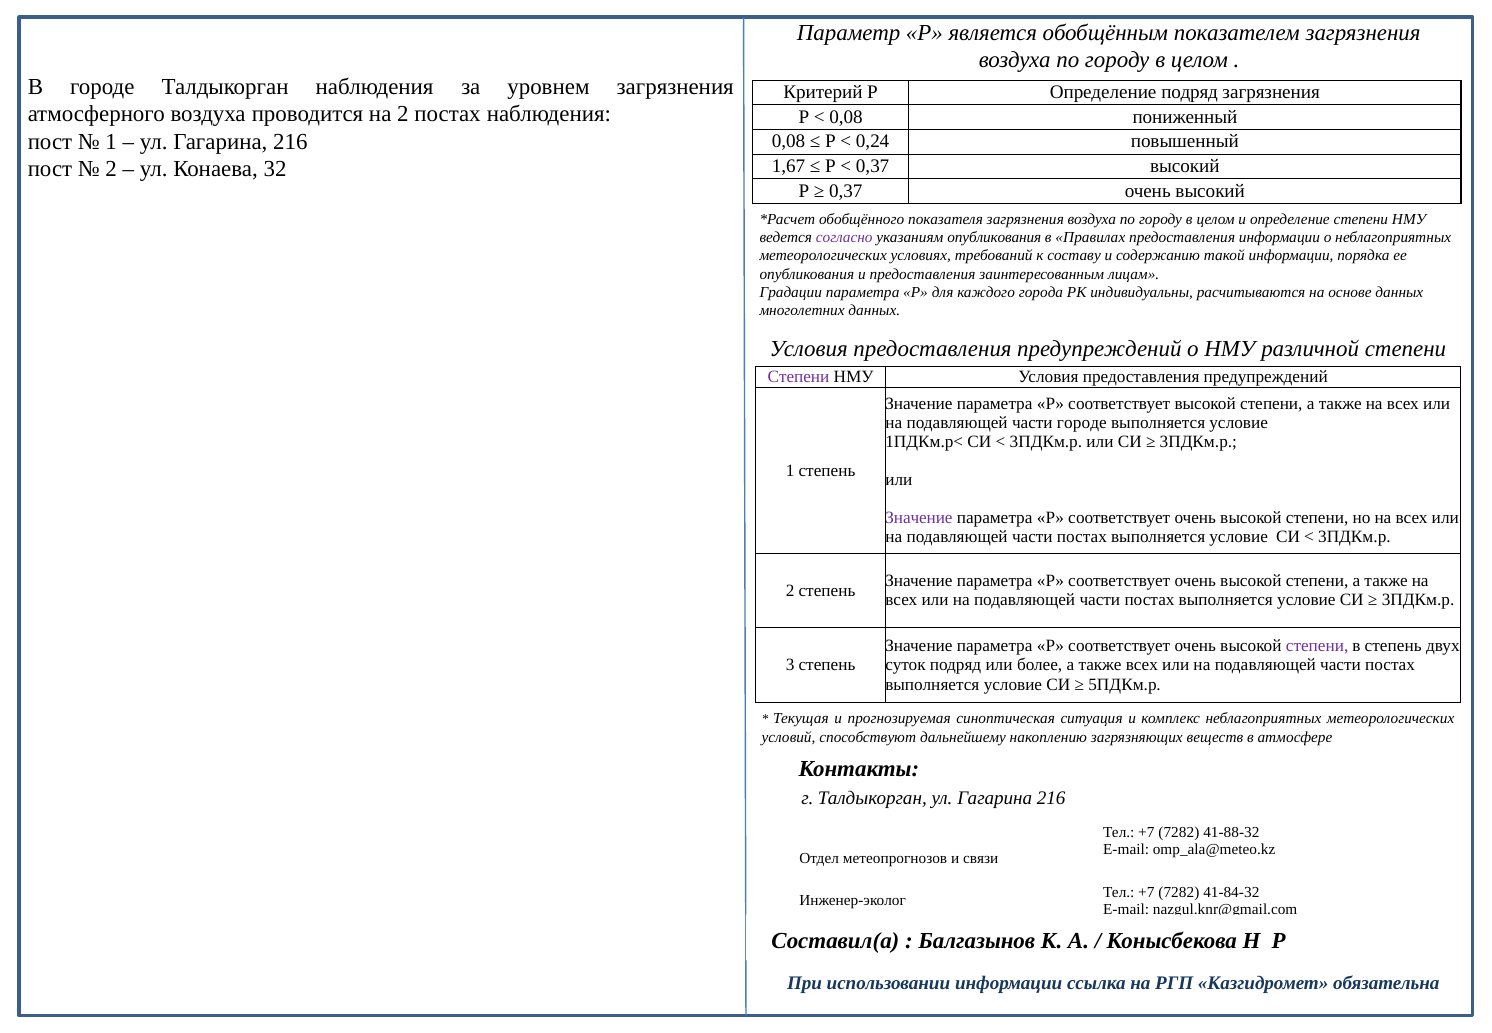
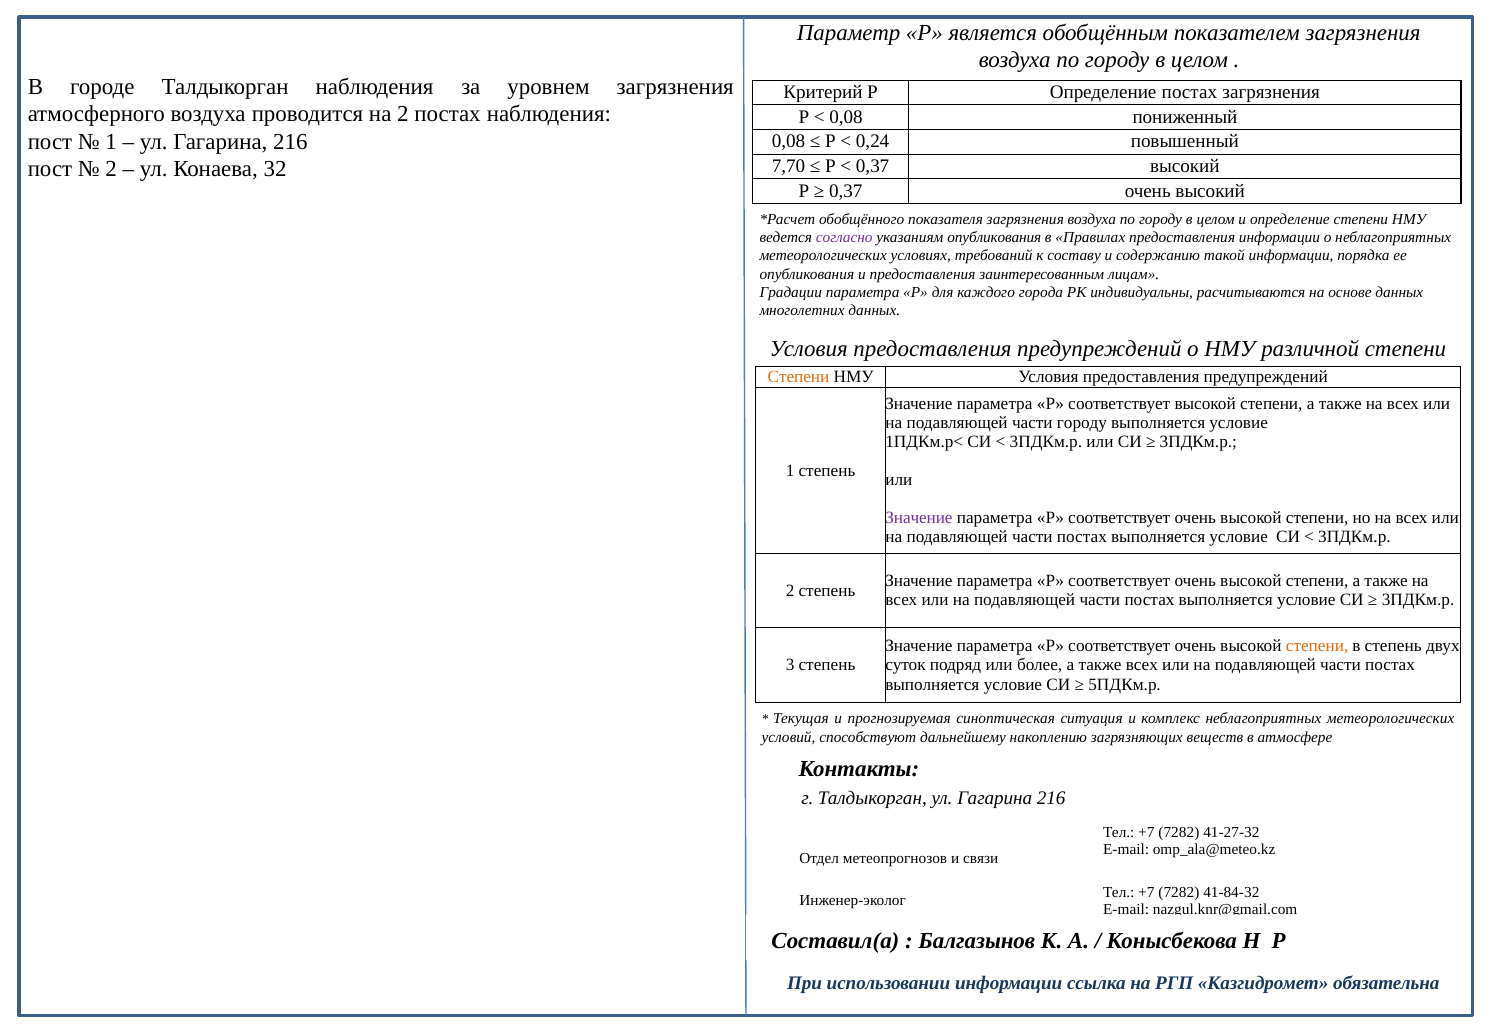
Определение подряд: подряд -> постах (1189, 92)
1,67: 1,67 -> 7,70 (789, 166)
Степени colour: purple -> orange (798, 377)
части городе: городе -> городу (1082, 423)
степени colour: purple -> orange (1317, 646)
41-88-32: 41-88-32 -> 41-27-32 (1231, 833)
